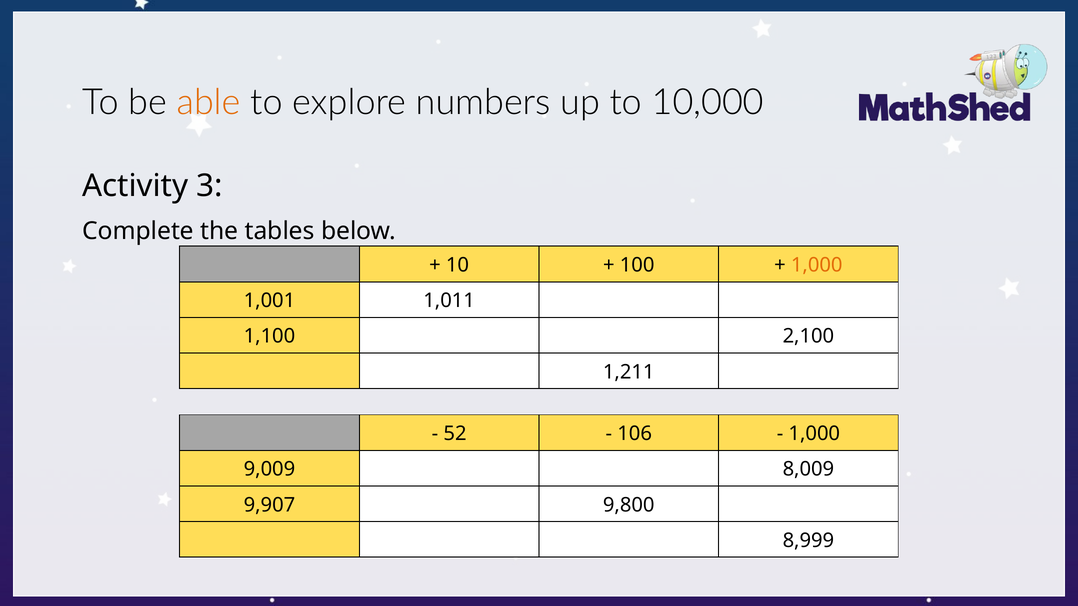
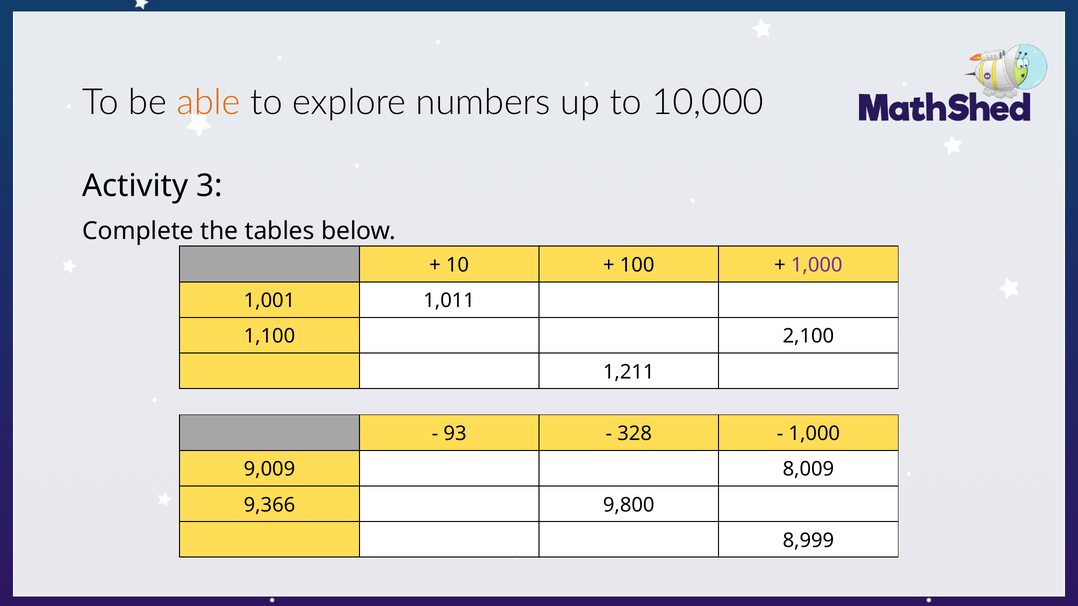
1,000 colour: orange -> purple (817, 265)
52: 52 -> 93 (455, 434)
106: 106 -> 328 (635, 434)
9,907: 9,907 -> 9,366 (269, 505)
